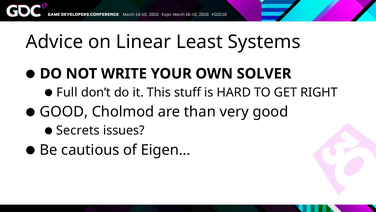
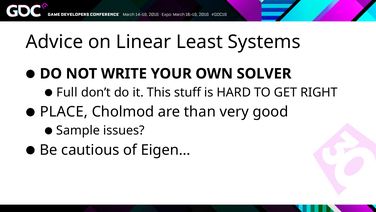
GOOD: GOOD -> PLACE (64, 112)
Secrets: Secrets -> Sample (78, 130)
